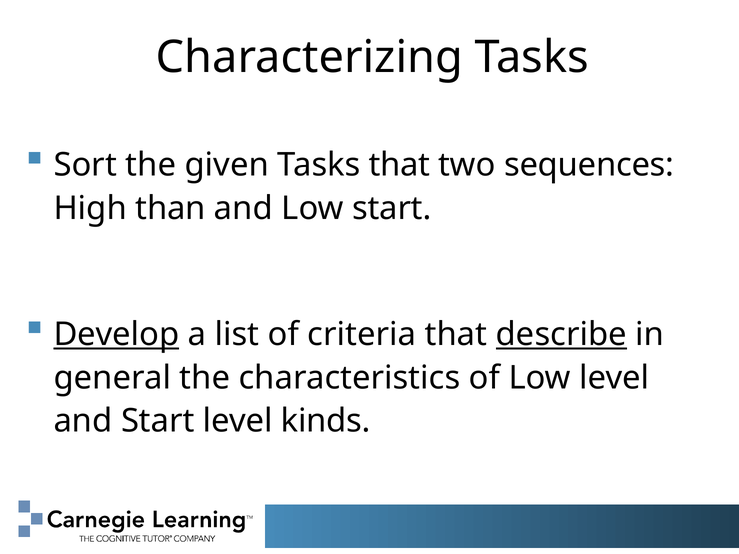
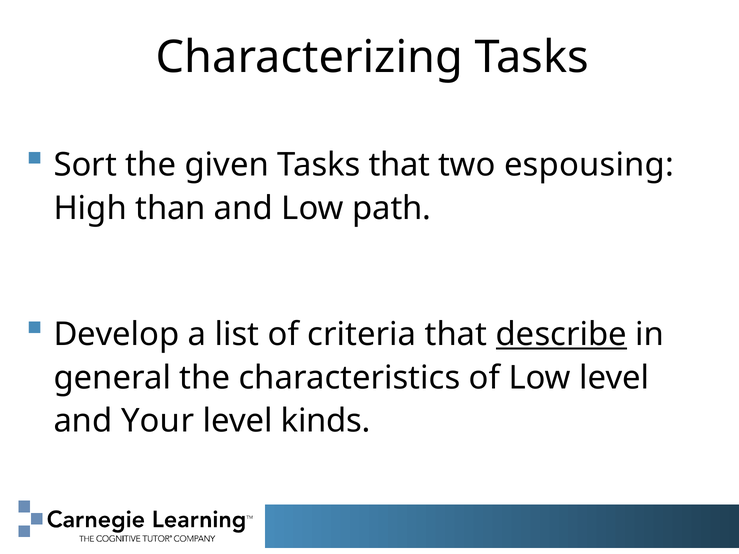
sequences: sequences -> espousing (589, 165)
Low start: start -> path (392, 208)
Develop underline: present -> none (116, 335)
and Start: Start -> Your (158, 421)
